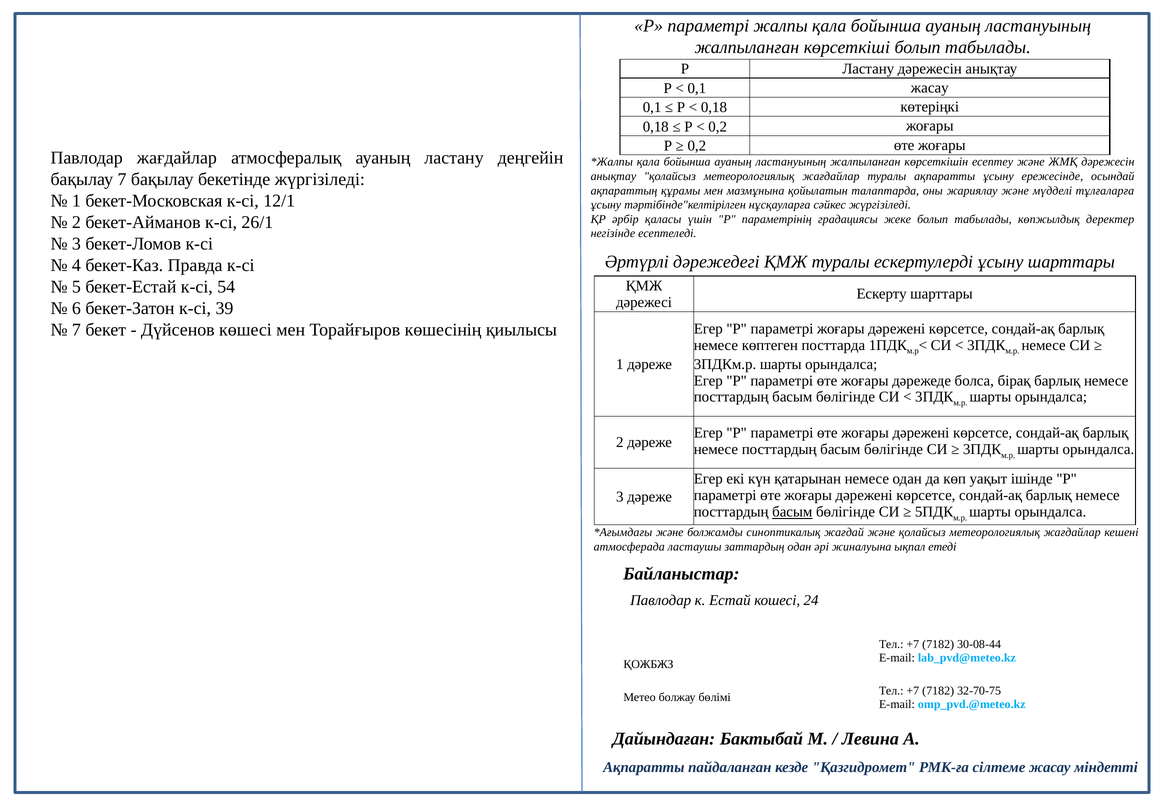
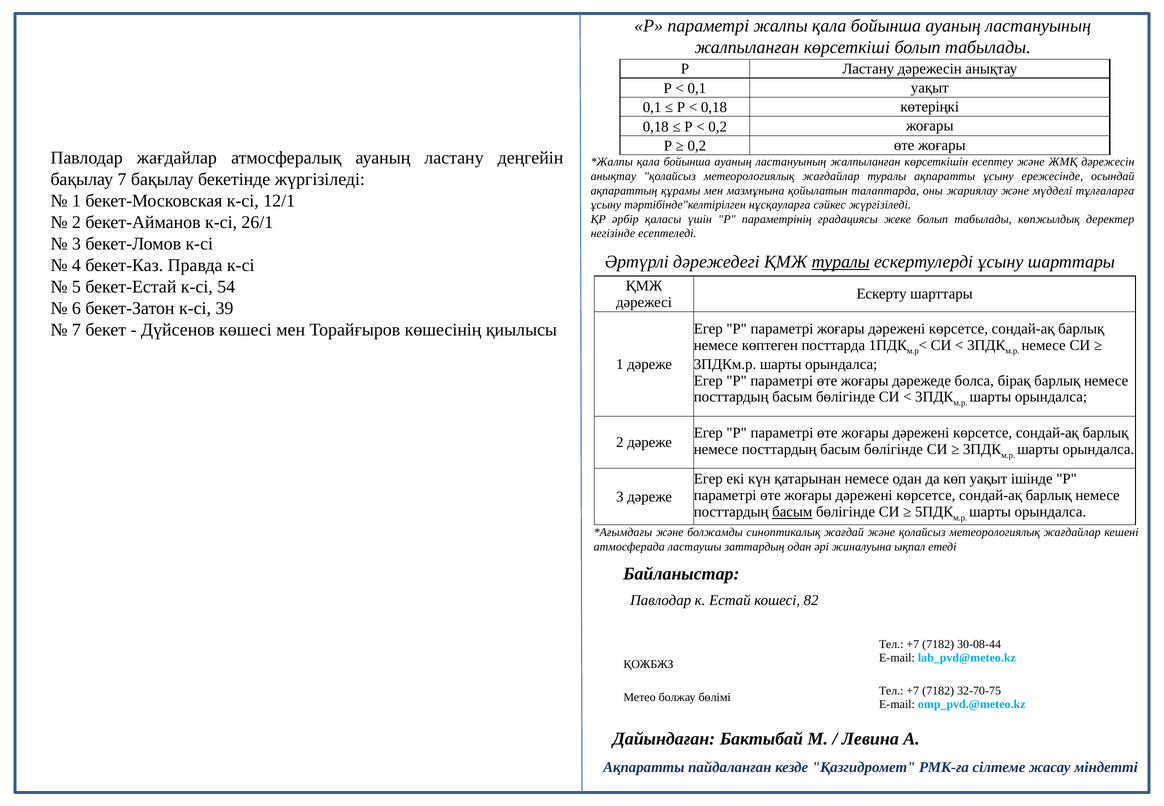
0,1 жасау: жасау -> уақыт (930, 88)
туралы underline: none -> present (841, 262)
24: 24 -> 82 (811, 600)
